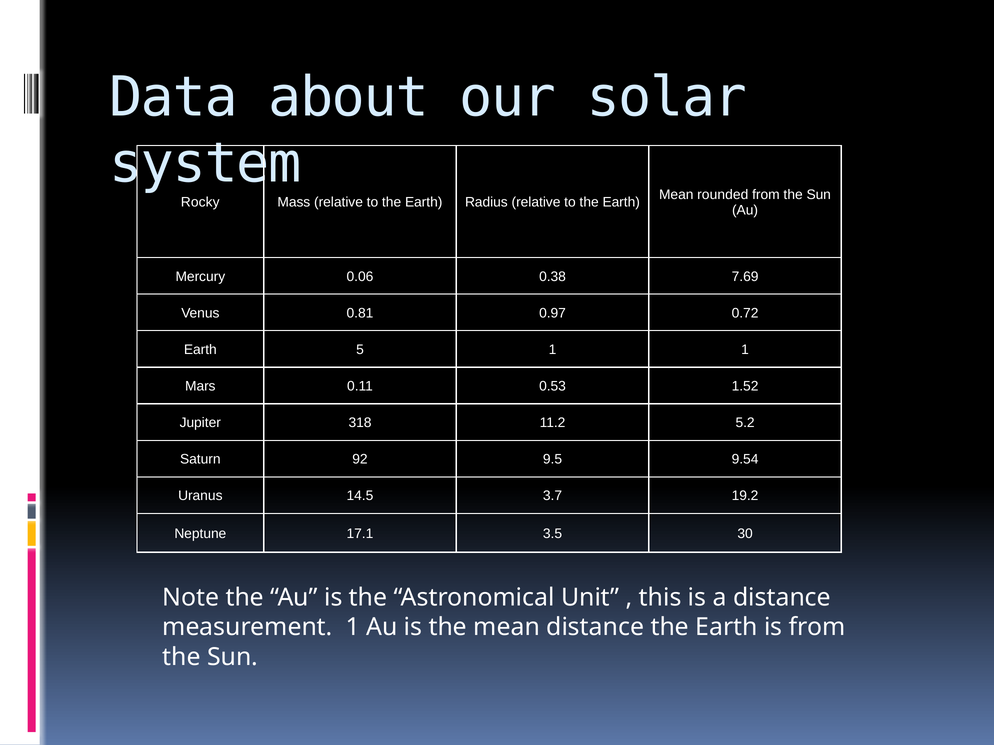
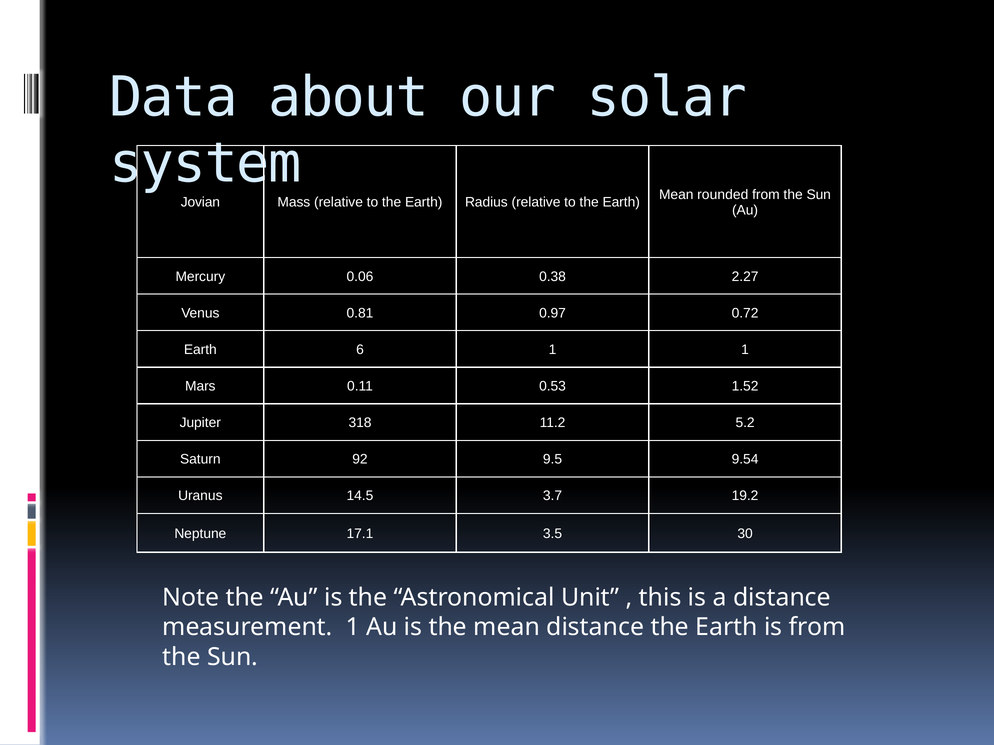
Rocky: Rocky -> Jovian (200, 202)
7.69: 7.69 -> 2.27 (745, 277)
5: 5 -> 6 (360, 350)
